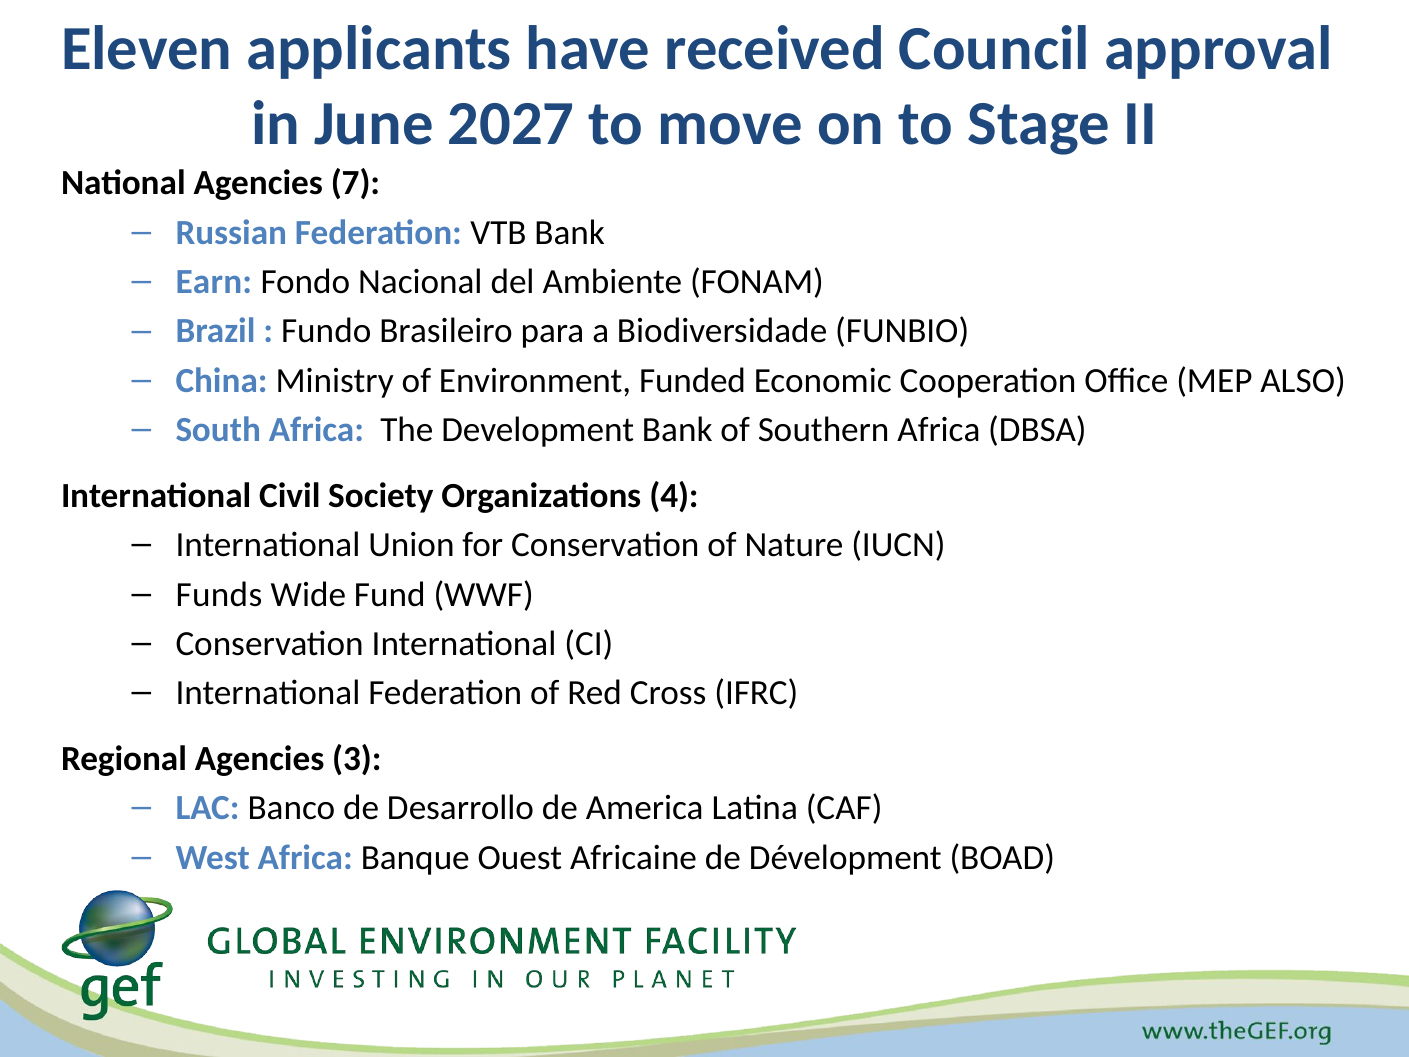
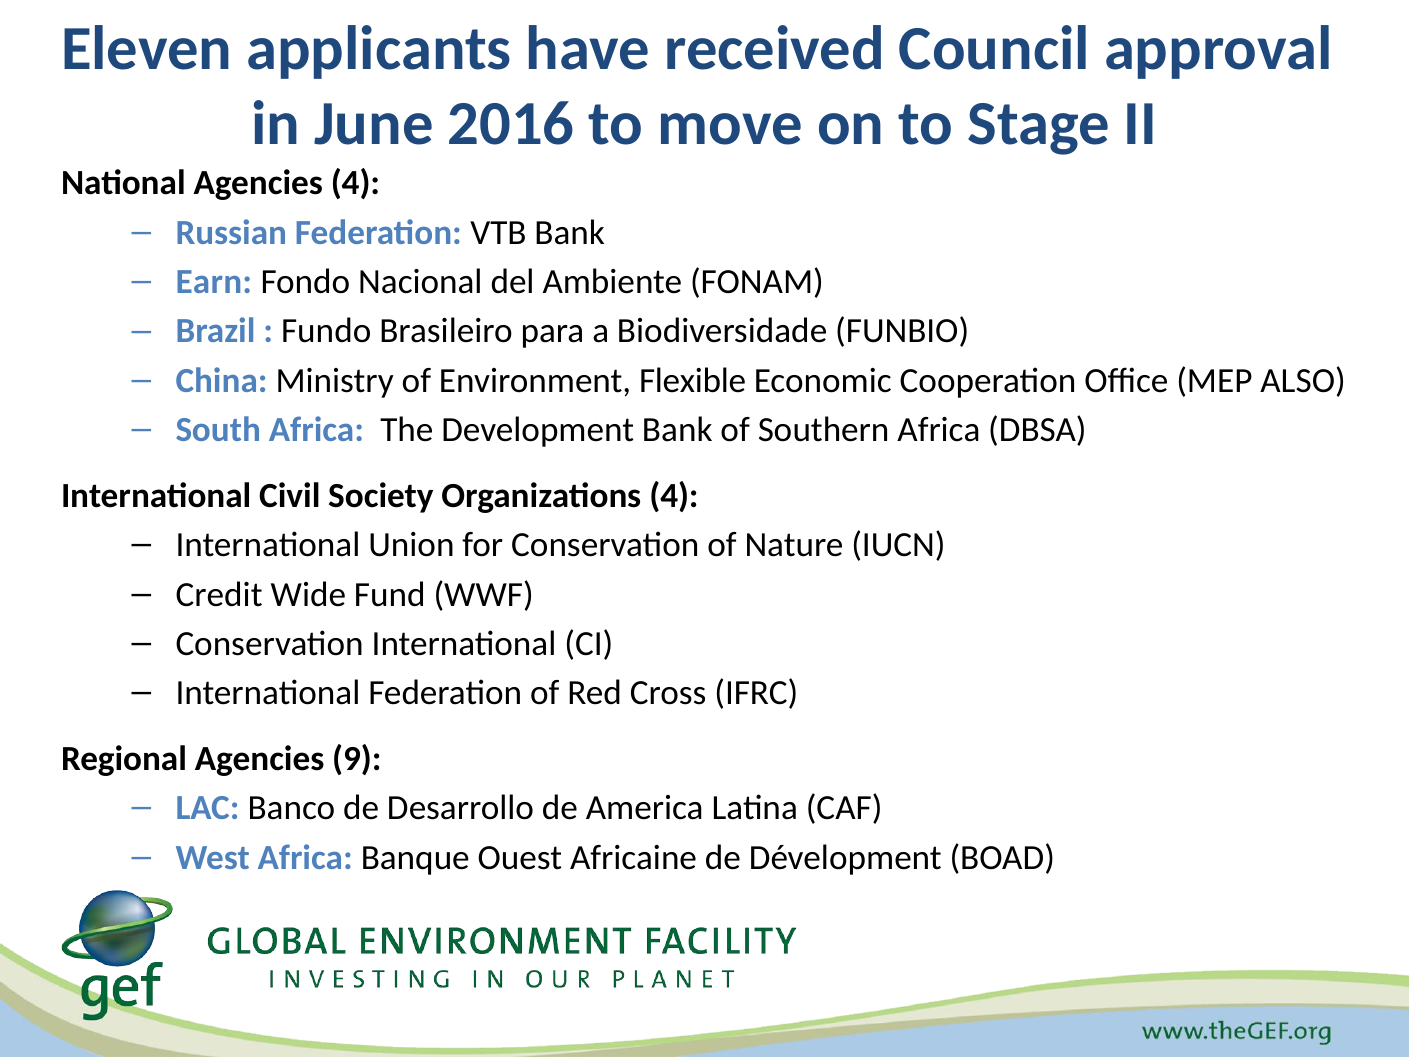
2027: 2027 -> 2016 (511, 124)
Agencies 7: 7 -> 4 (355, 183)
Funded: Funded -> Flexible (693, 381)
Funds: Funds -> Credit (219, 594)
3: 3 -> 9 (357, 759)
